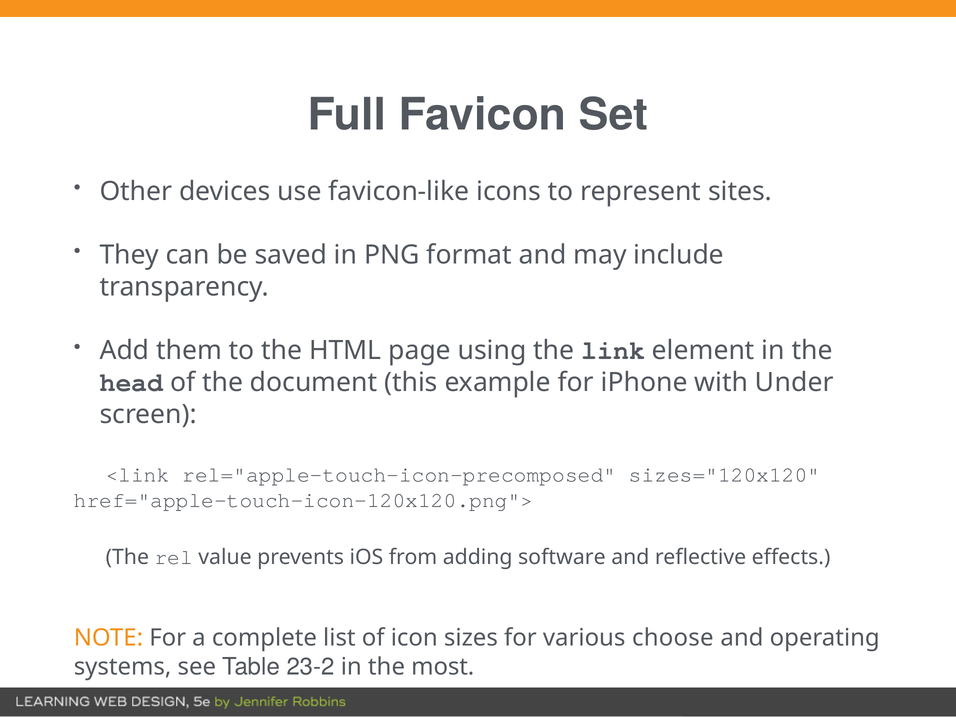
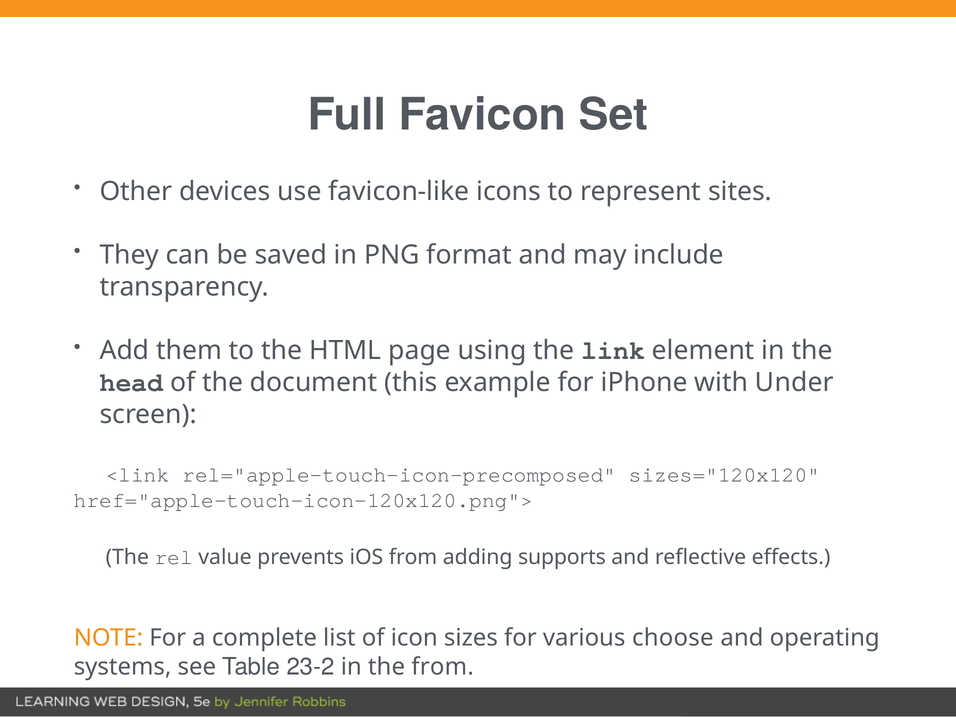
software: software -> supports (562, 557)
the most: most -> from (443, 667)
